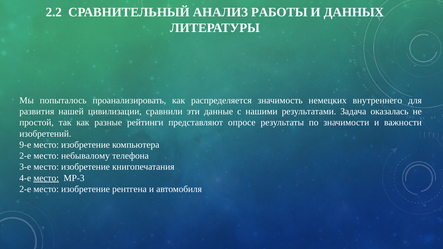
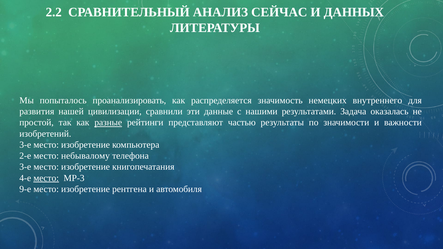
РАБОТЫ: РАБОТЫ -> СЕЙЧАС (279, 12)
разные underline: none -> present (108, 123)
опросе: опросе -> частью (242, 123)
9-е: 9-е -> 3-е (25, 145)
2-е: 2-е -> 9-е (25, 189)
